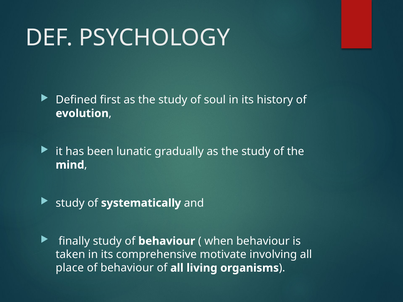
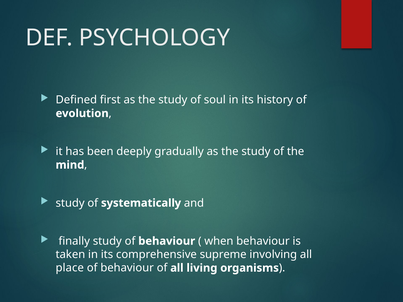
lunatic: lunatic -> deeply (134, 152)
motivate: motivate -> supreme (223, 255)
